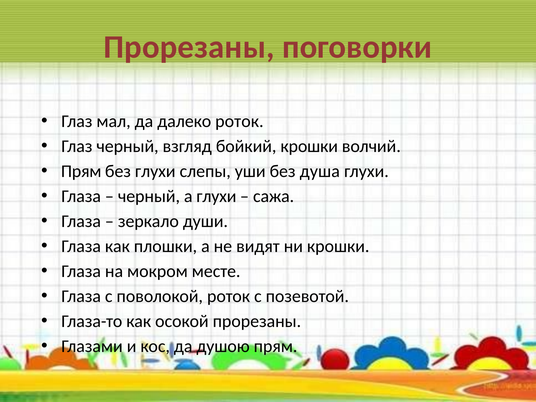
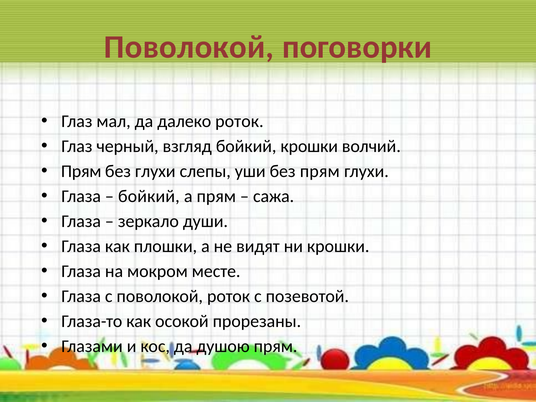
Прорезаны: Прорезаны -> Поволокой (189, 47)
без душа: душа -> прям (320, 171)
черный: черный -> бойкий (149, 196)
а глухи: глухи -> прям (216, 196)
